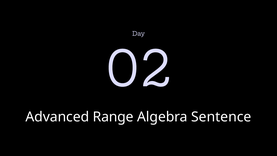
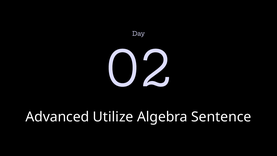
Range: Range -> Utilize (113, 117)
